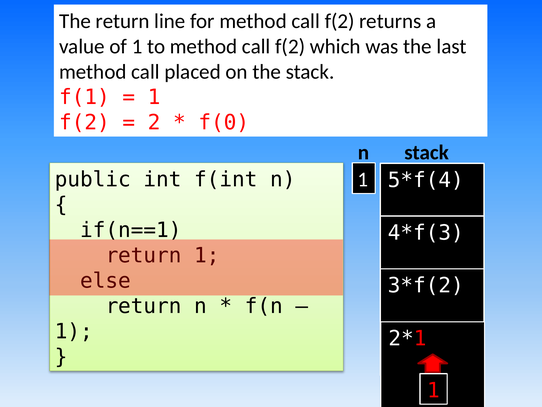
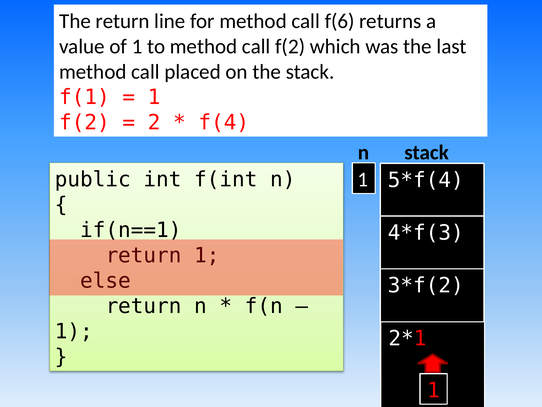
for method call f(2: f(2 -> f(6 (340, 21)
f(0: f(0 -> f(4 (224, 123)
